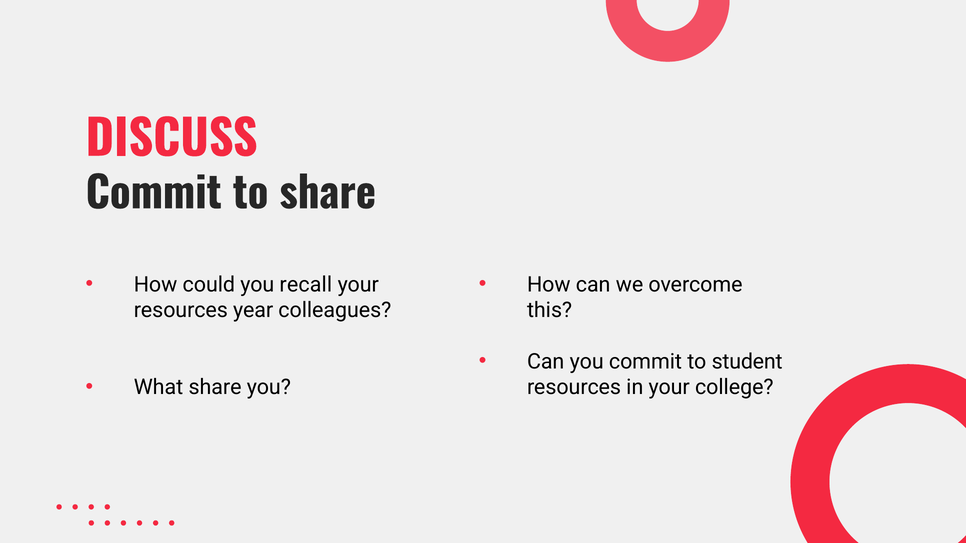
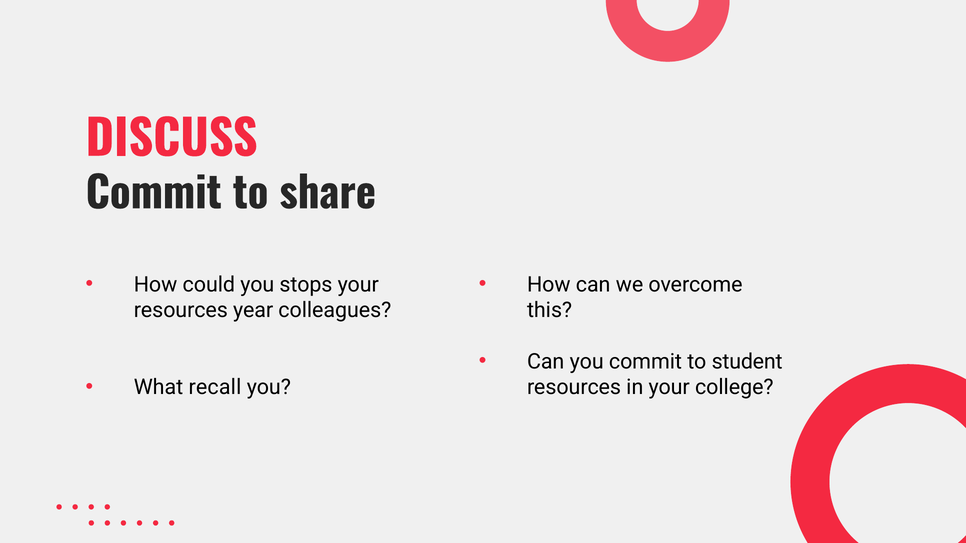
recall: recall -> stops (306, 285)
What share: share -> recall (215, 388)
